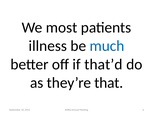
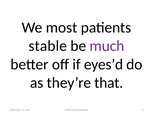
illness: illness -> stable (48, 46)
much colour: blue -> purple (107, 46)
that’d: that’d -> eyes’d (104, 64)
